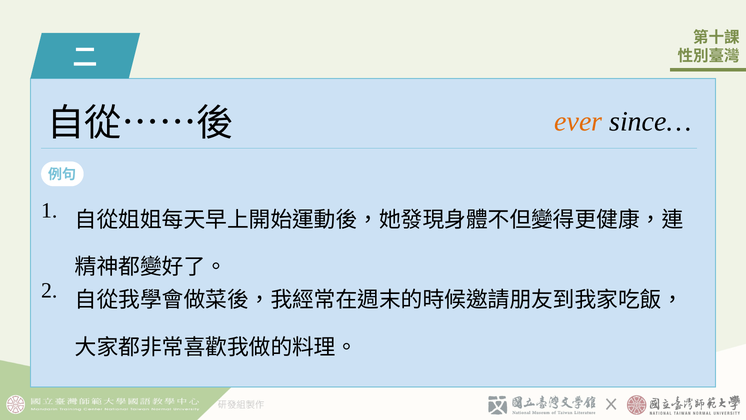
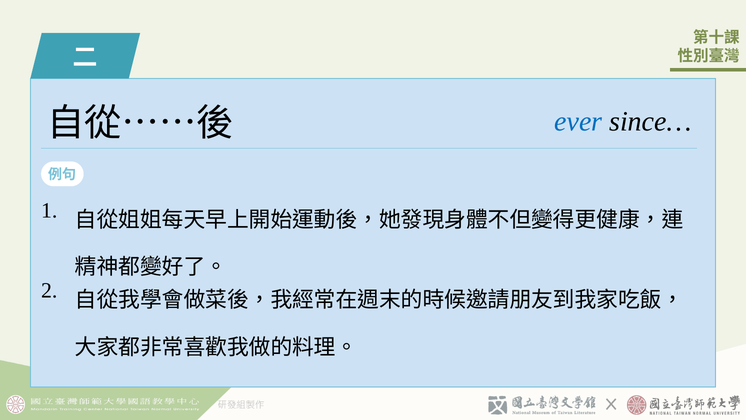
ever colour: orange -> blue (578, 122)
